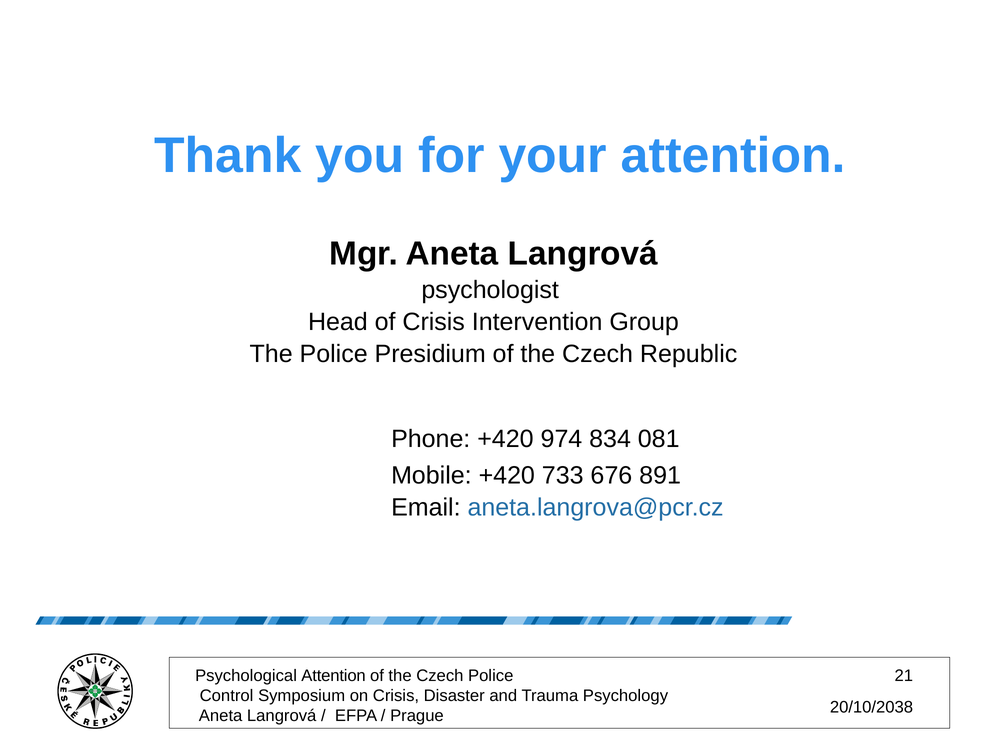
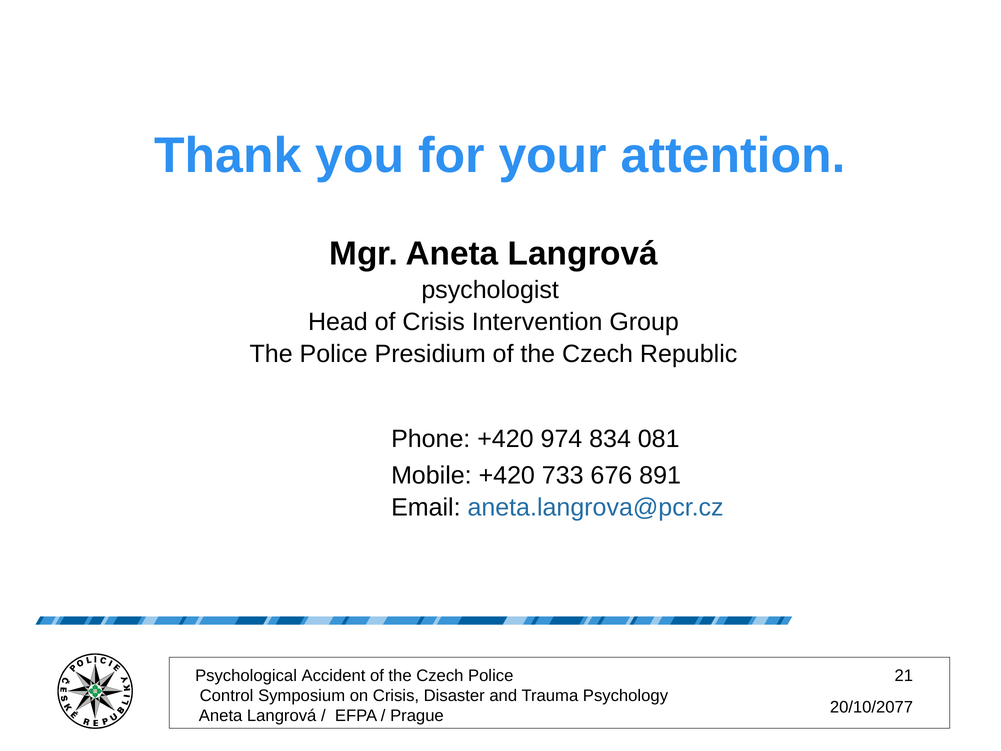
Psychological Attention: Attention -> Accident (333, 675)
20/10/2038: 20/10/2038 -> 20/10/2077 (871, 707)
